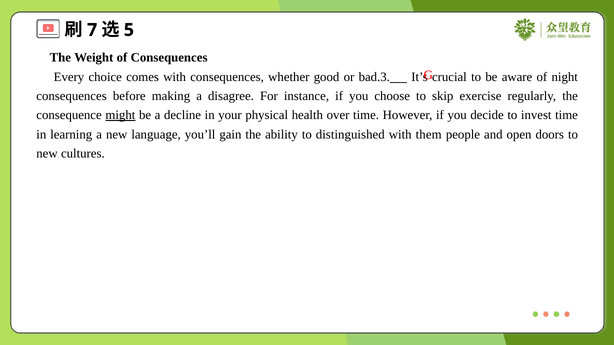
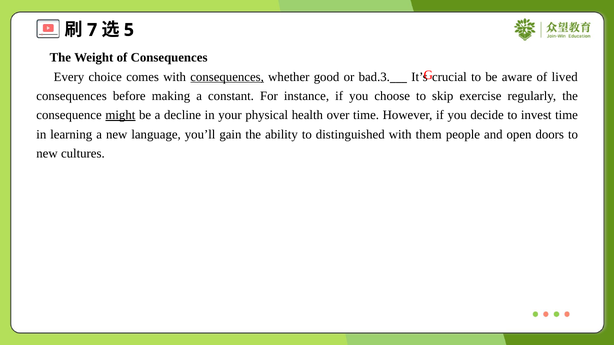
consequences underline: none -> present (227, 77)
night: night -> lived (565, 77)
disagree: disagree -> constant (231, 96)
